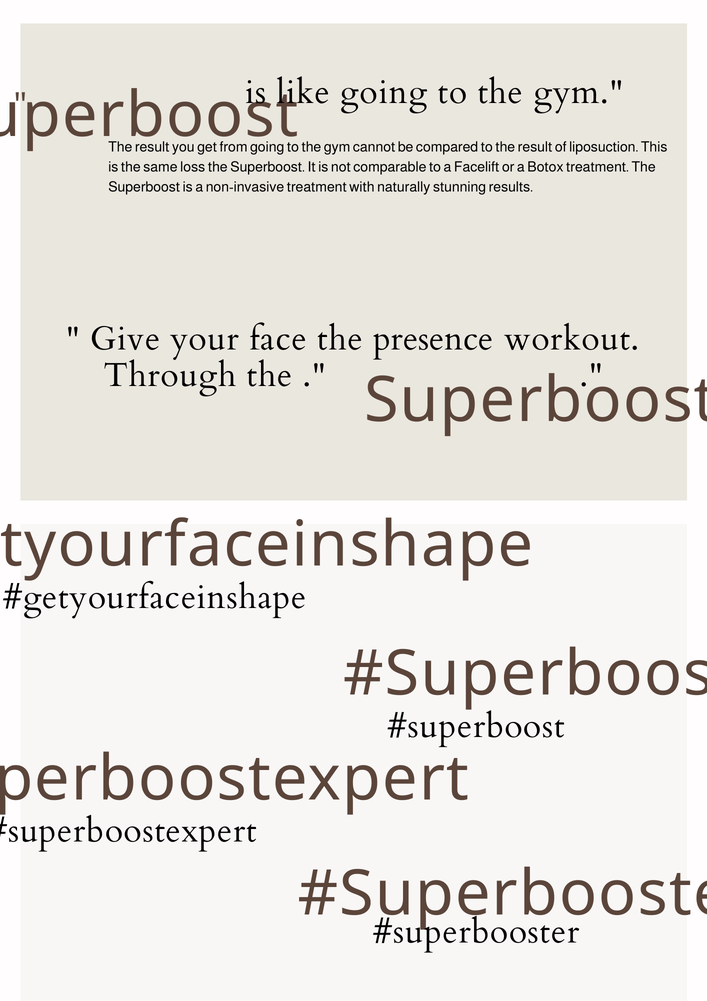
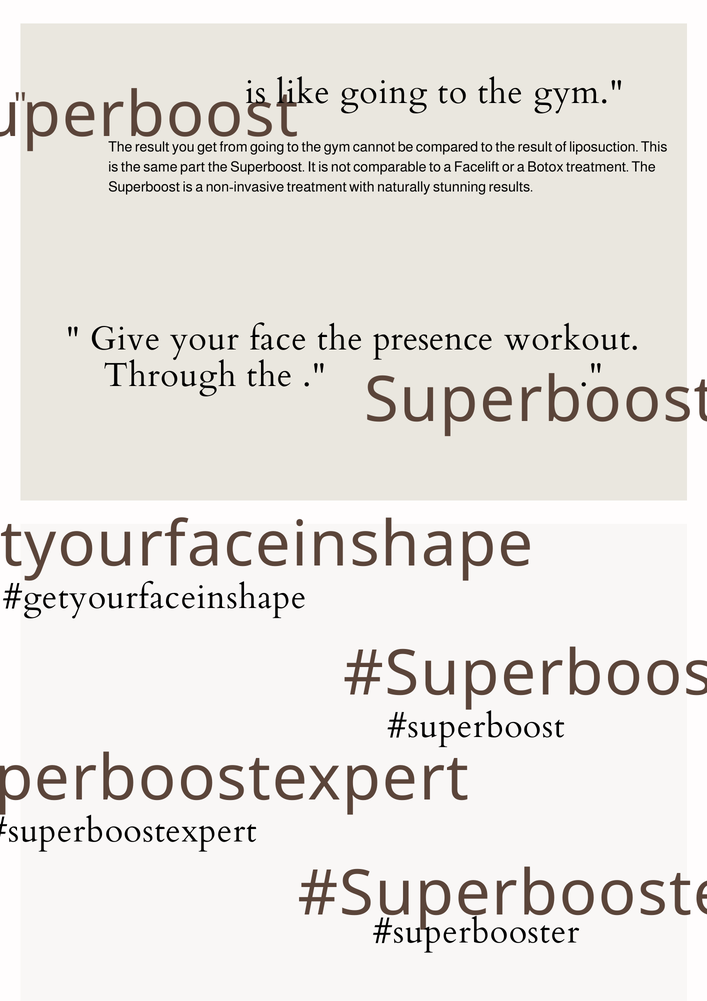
loss: loss -> part (193, 167)
